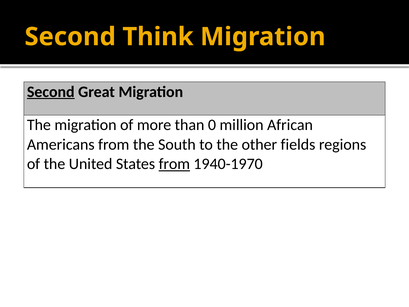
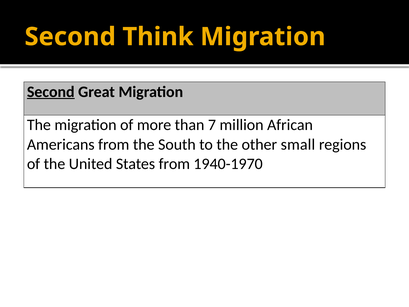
0: 0 -> 7 (212, 125)
fields: fields -> small (298, 144)
from underline: present -> none (174, 164)
